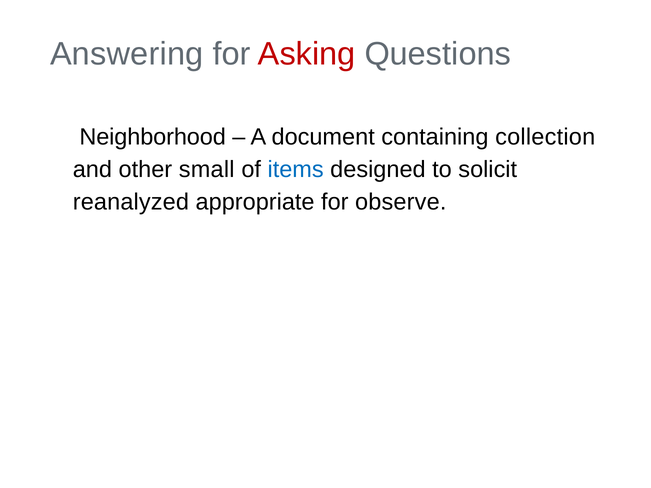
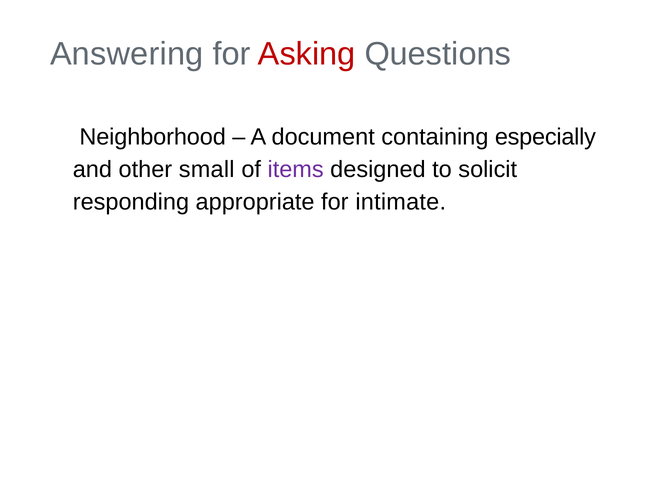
collection: collection -> especially (545, 137)
items colour: blue -> purple (296, 170)
reanalyzed: reanalyzed -> responding (131, 202)
observe: observe -> intimate (401, 202)
